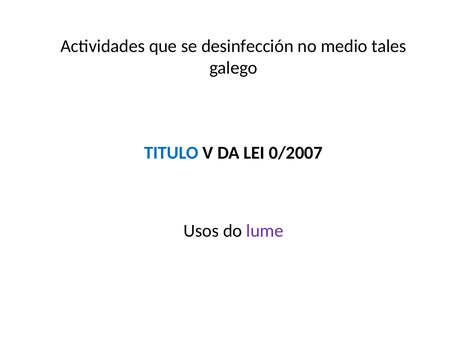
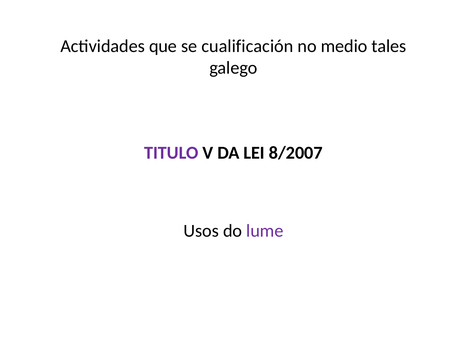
desinfección: desinfección -> cualificación (247, 46)
TITULO colour: blue -> purple (171, 153)
0/2007: 0/2007 -> 8/2007 (296, 153)
